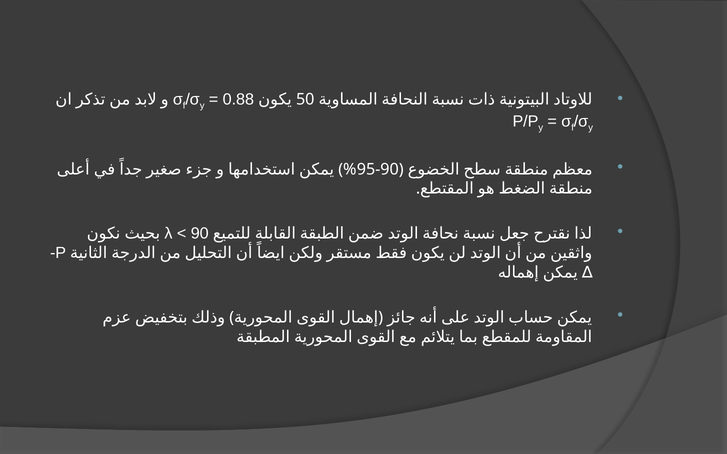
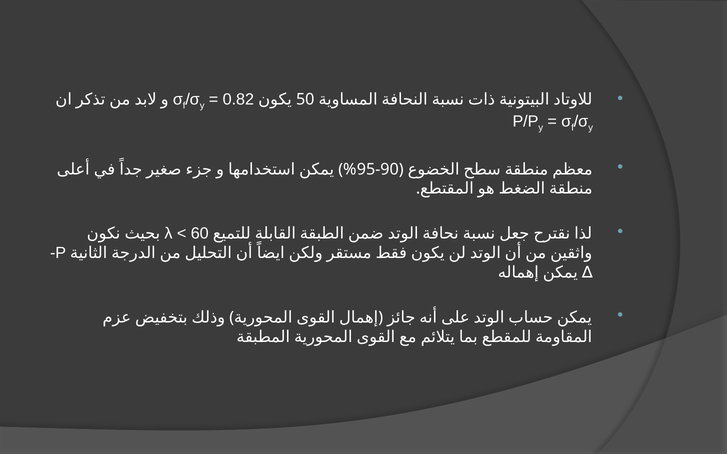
0.88: 0.88 -> 0.82 (238, 100)
90: 90 -> 60 (200, 234)
